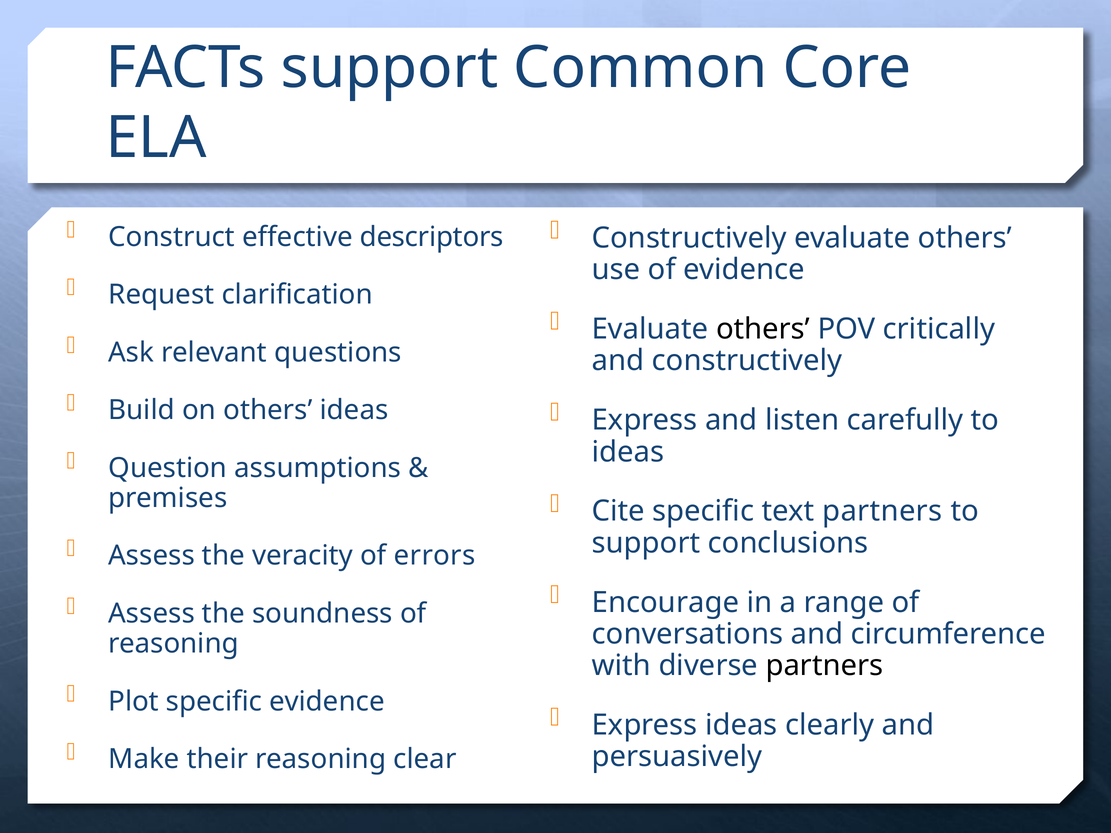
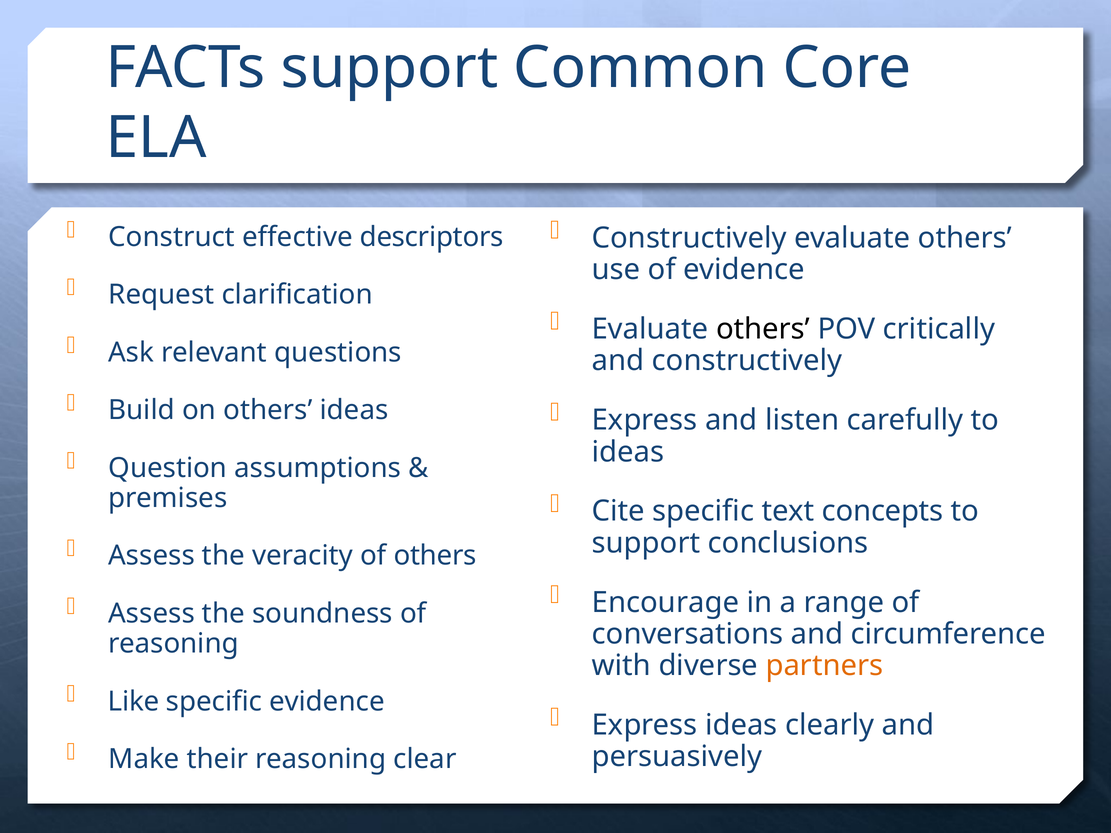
text partners: partners -> concepts (883, 511)
of errors: errors -> others (435, 556)
partners colour: black -> orange (824, 666)
Plot: Plot -> Like (134, 702)
